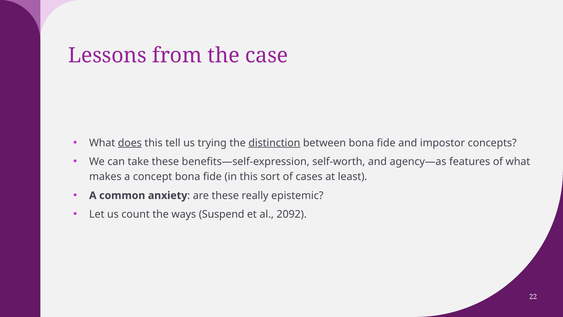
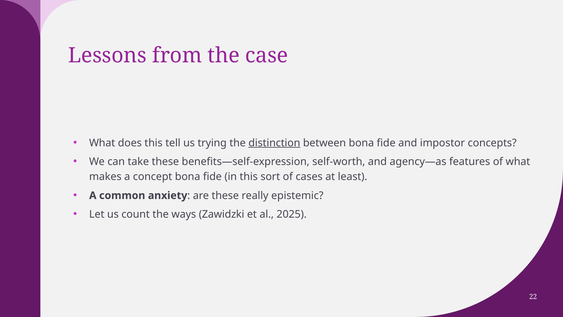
does underline: present -> none (130, 143)
Suspend: Suspend -> Zawidzki (222, 214)
2092: 2092 -> 2025 (292, 214)
